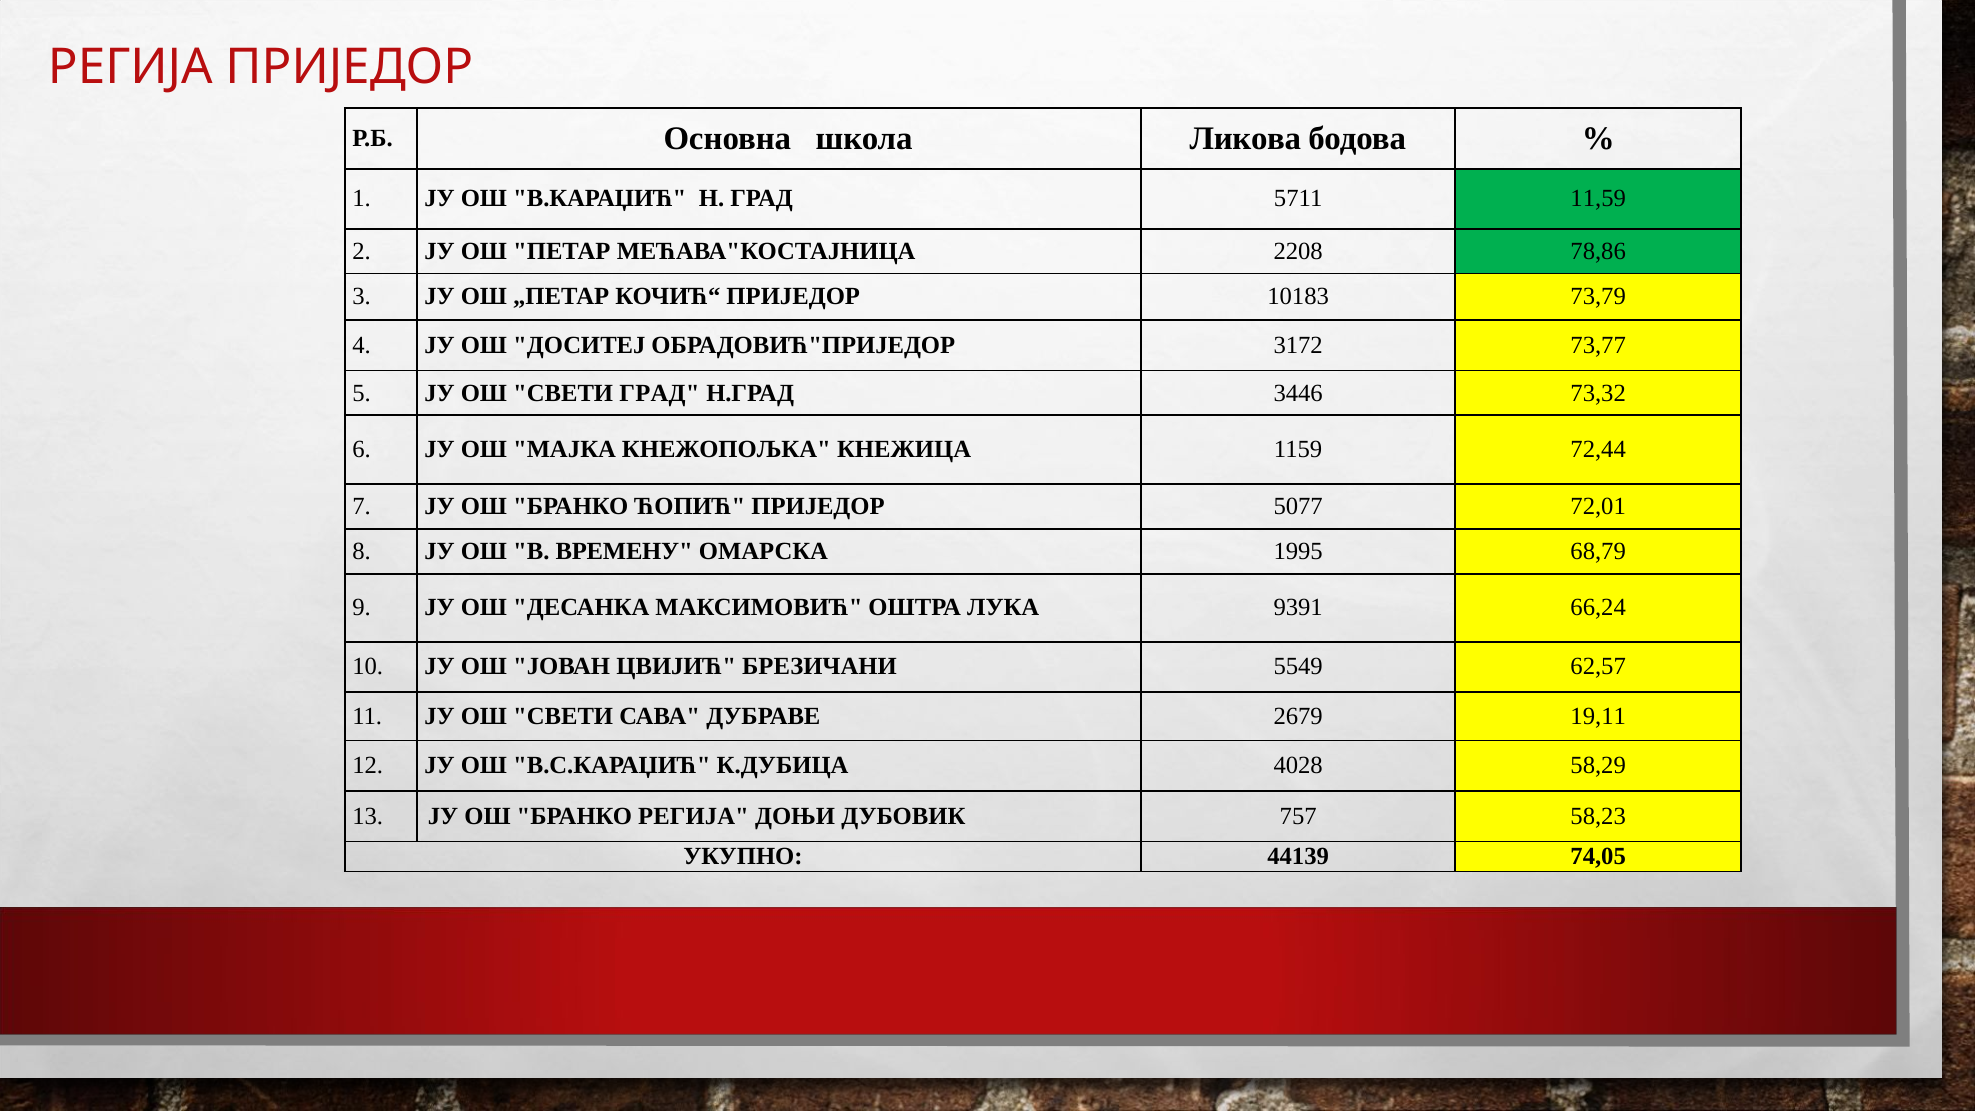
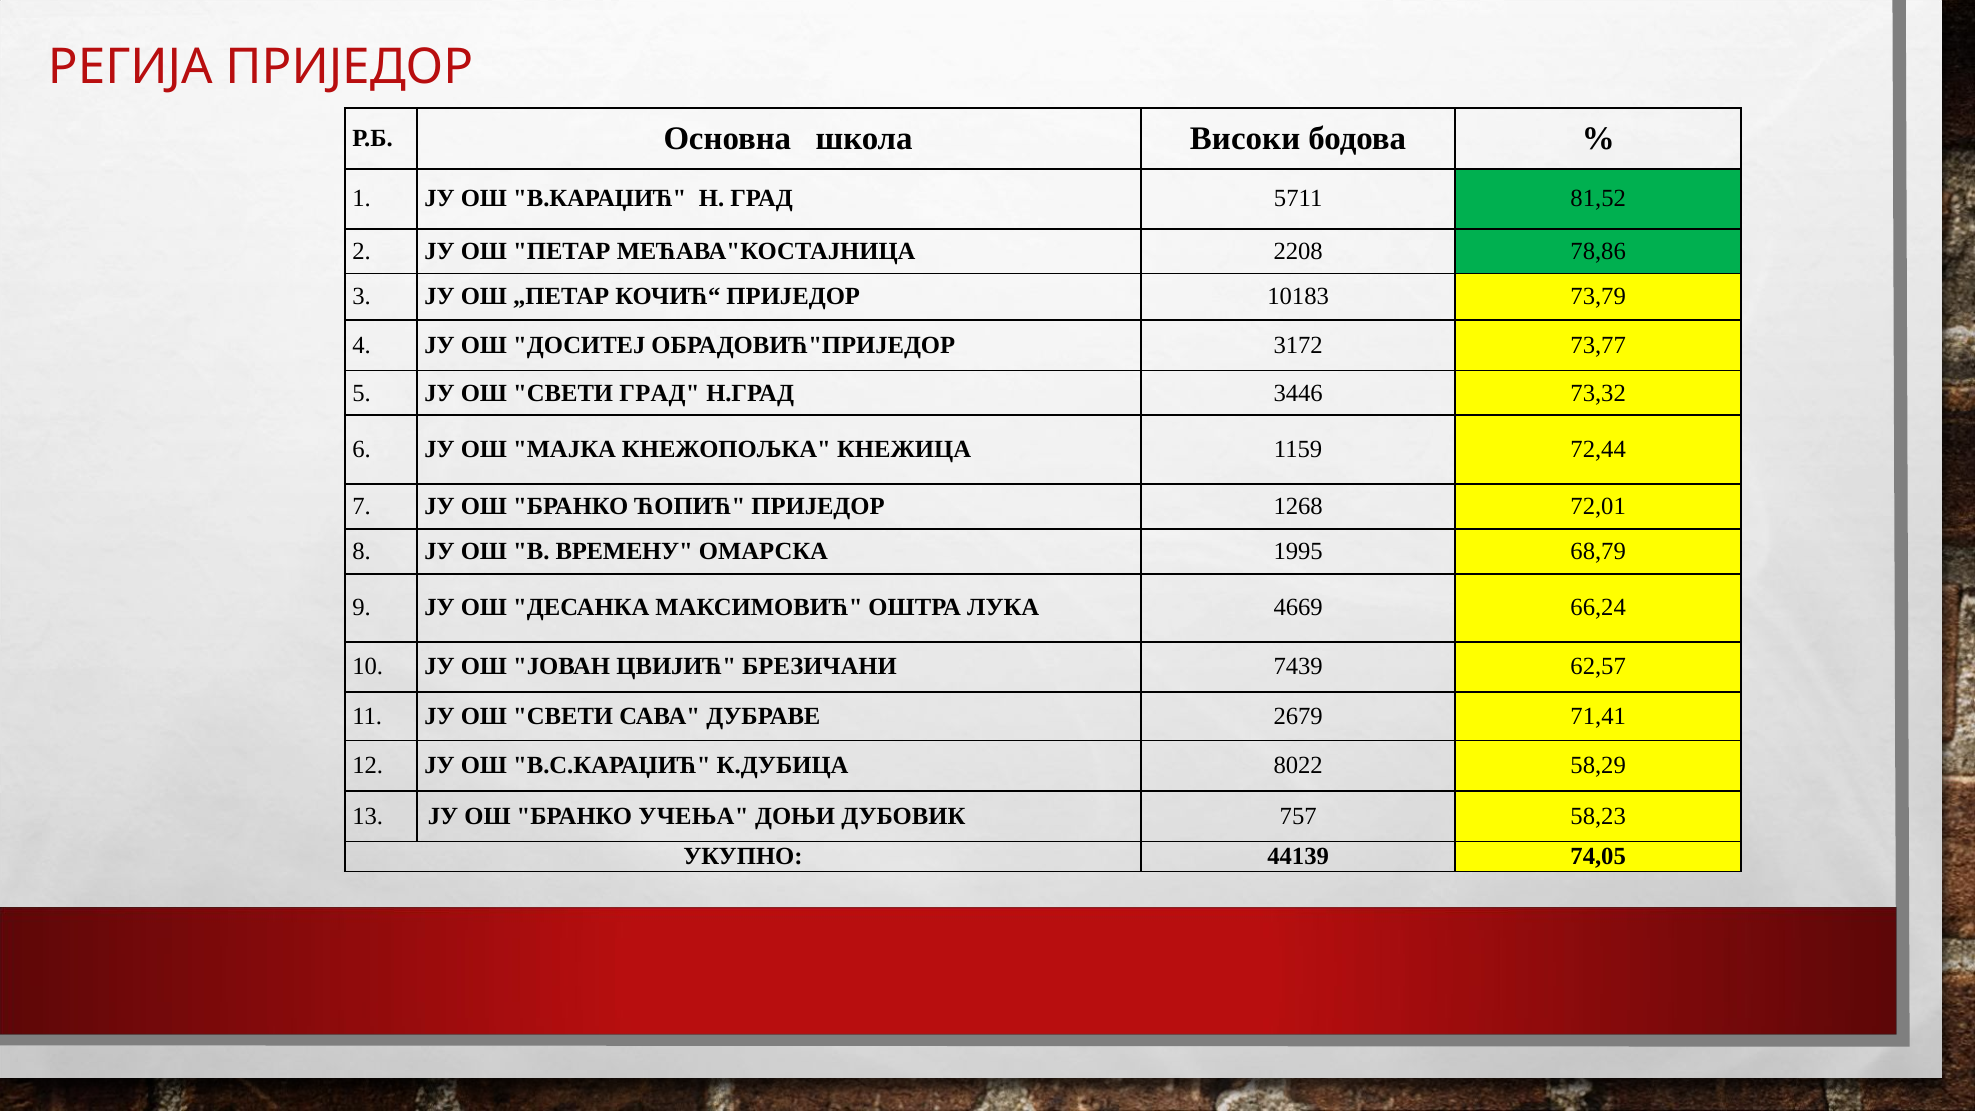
Ликова: Ликова -> Високи (1245, 139)
11,59: 11,59 -> 81,52 (1598, 199)
5077: 5077 -> 1268 (1298, 507)
9391: 9391 -> 4669 (1298, 608)
5549: 5549 -> 7439 (1298, 667)
19,11: 19,11 -> 71,41 (1598, 716)
4028: 4028 -> 8022 (1298, 766)
БРАНКО РЕГИЈА: РЕГИЈА -> УЧЕЊА (693, 816)
